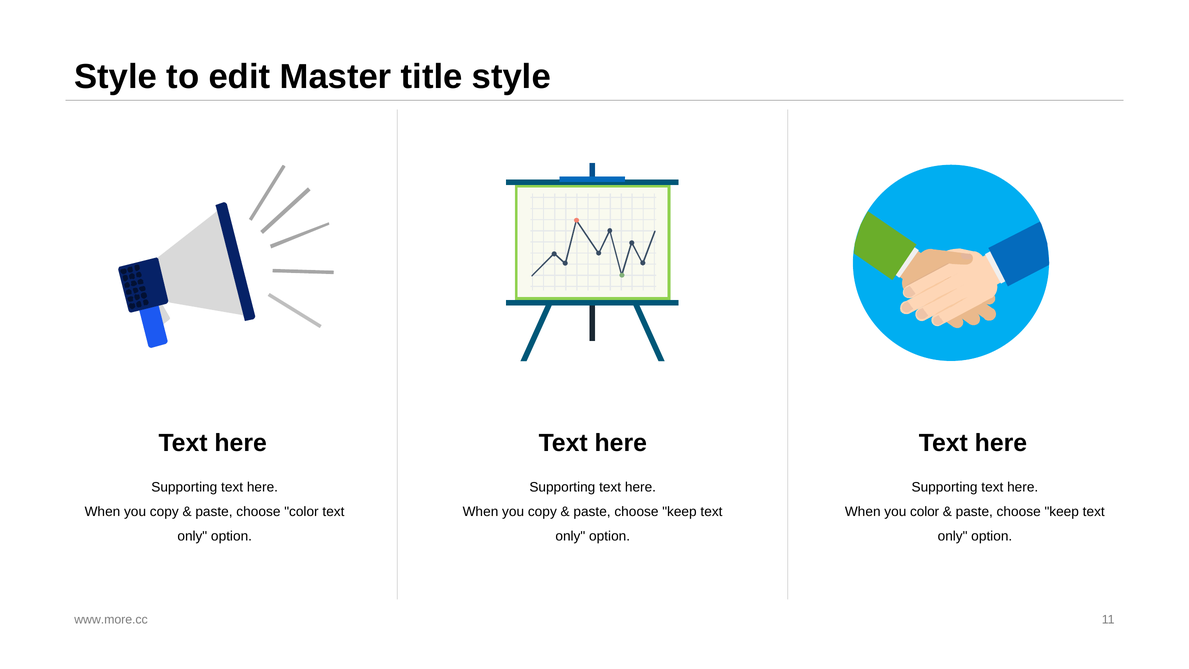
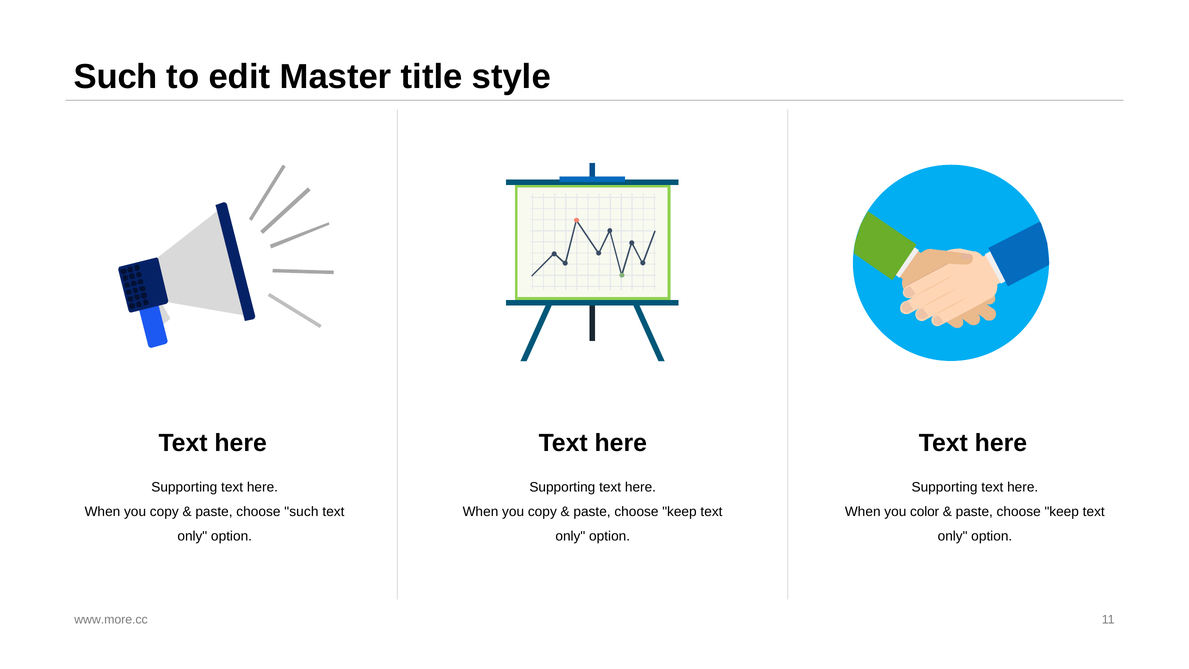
Style: Style -> Such (116, 77)
choose color: color -> such (301, 512)
